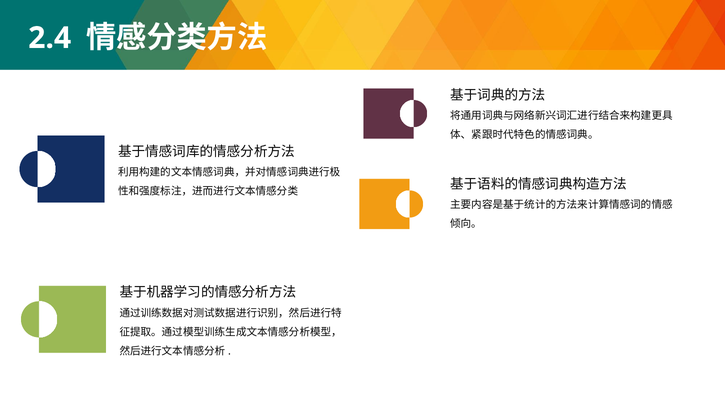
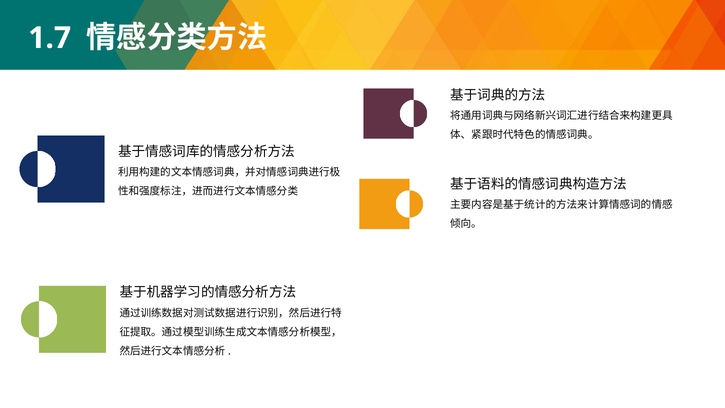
2.4: 2.4 -> 1.7 (50, 38)
